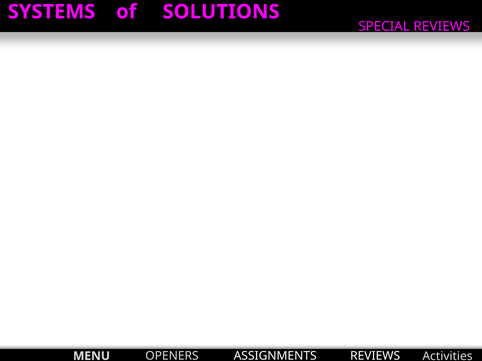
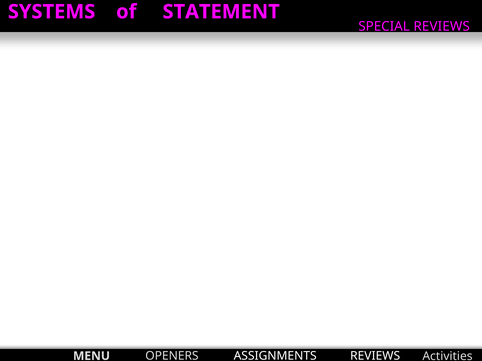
SOLUTIONS: SOLUTIONS -> STATEMENT (221, 12)
